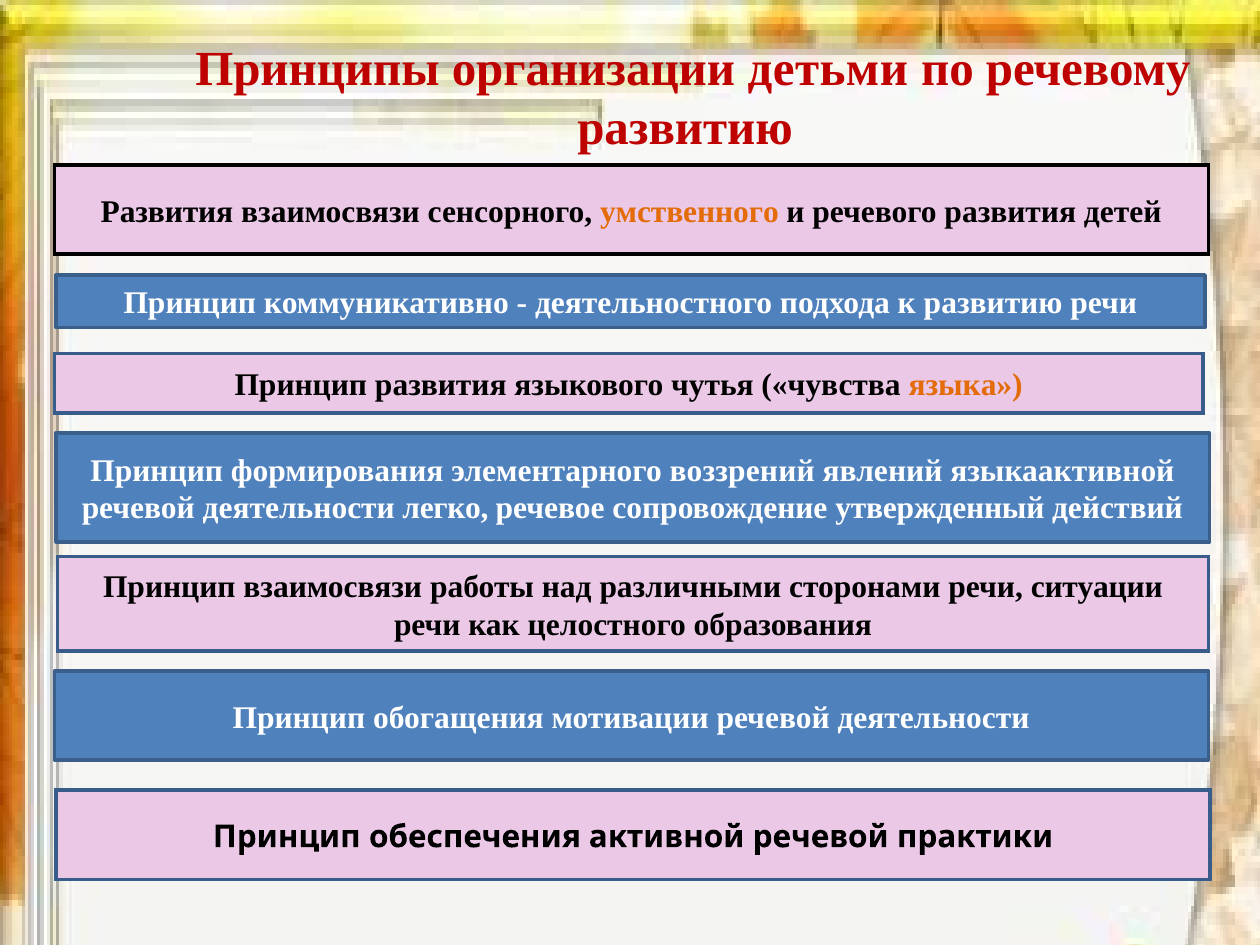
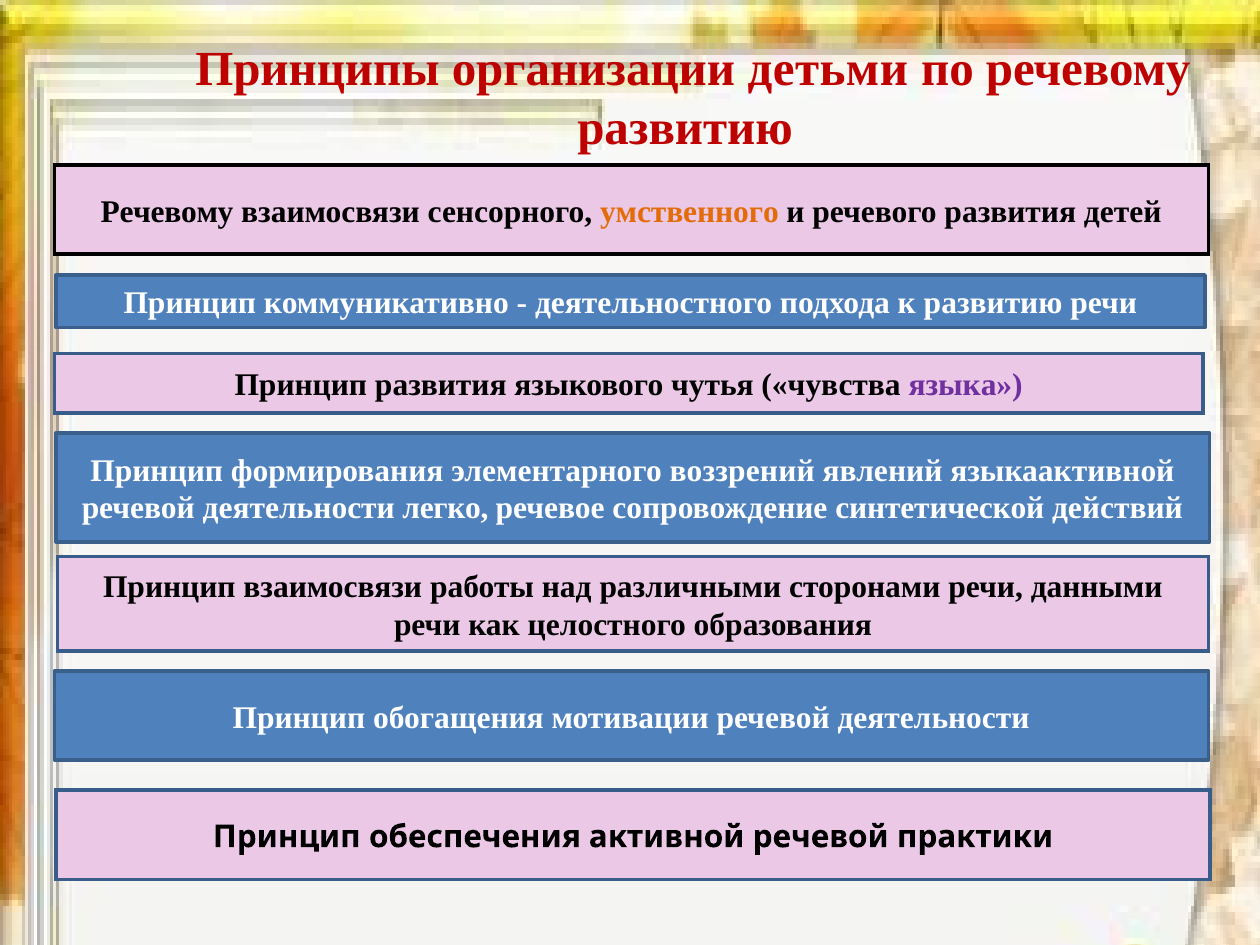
Развития: Развития -> Речевому (167, 212)
языка colour: orange -> purple (966, 385)
утвержденный: утвержденный -> синтетической (940, 509)
ситуации: ситуации -> данными (1097, 587)
